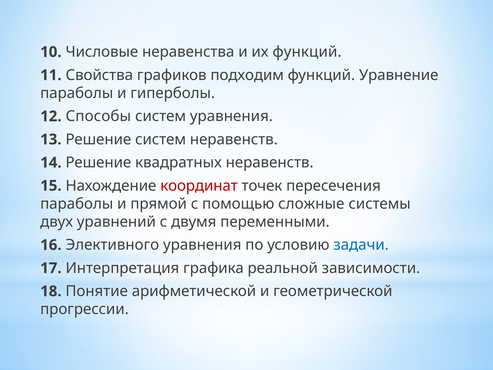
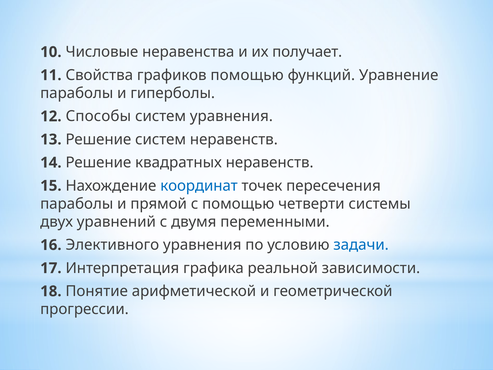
их функций: функций -> получает (307, 52)
графиков подходим: подходим -> помощью (247, 75)
координат colour: red -> blue (199, 186)
сложные: сложные -> четверти (311, 204)
